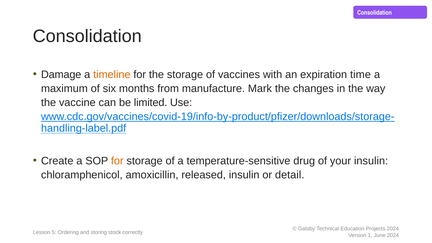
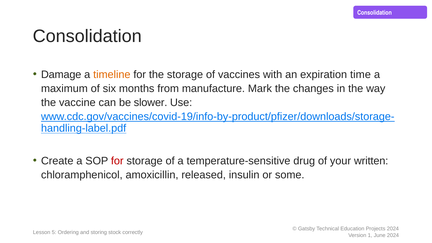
limited: limited -> slower (151, 103)
for colour: orange -> red (117, 161)
your insulin: insulin -> written (371, 161)
detail: detail -> some (290, 175)
